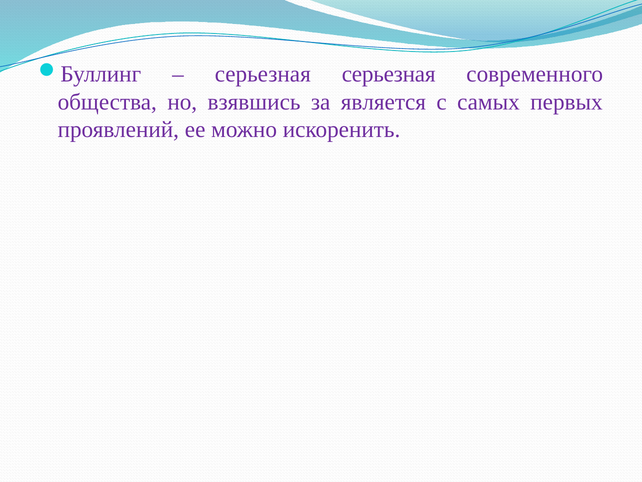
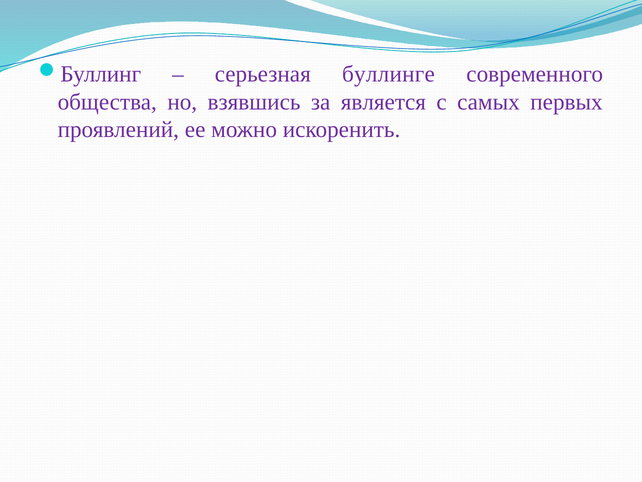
серьезная серьезная: серьезная -> буллинге (388, 74)
